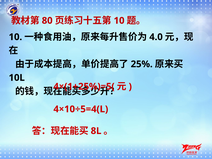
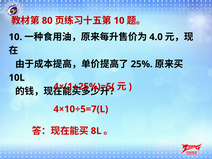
4×10÷5=4(L: 4×10÷5=4(L -> 4×10÷5=7(L (81, 109)
